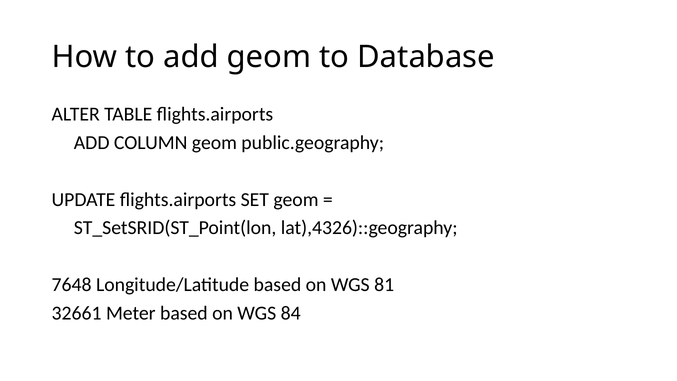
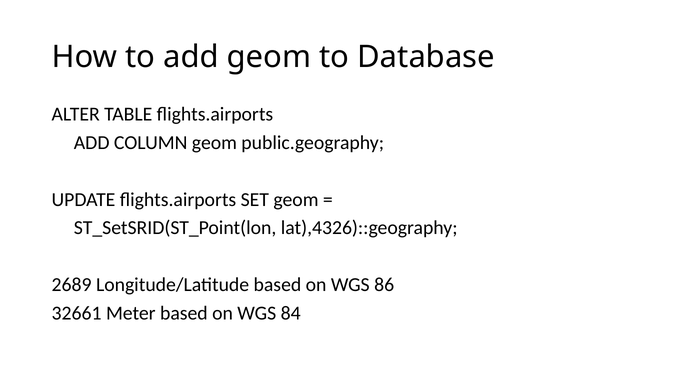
7648: 7648 -> 2689 (72, 284)
81: 81 -> 86 (384, 284)
